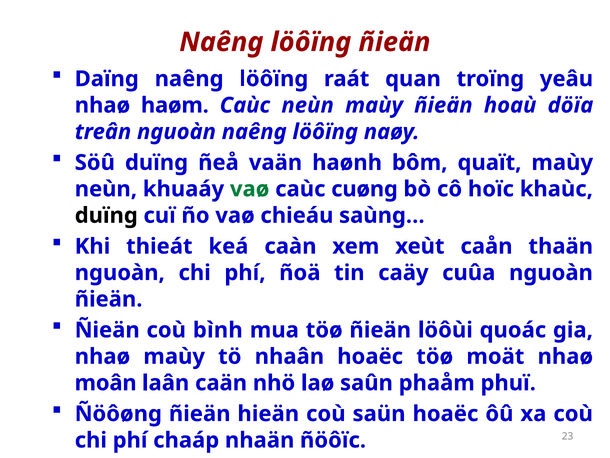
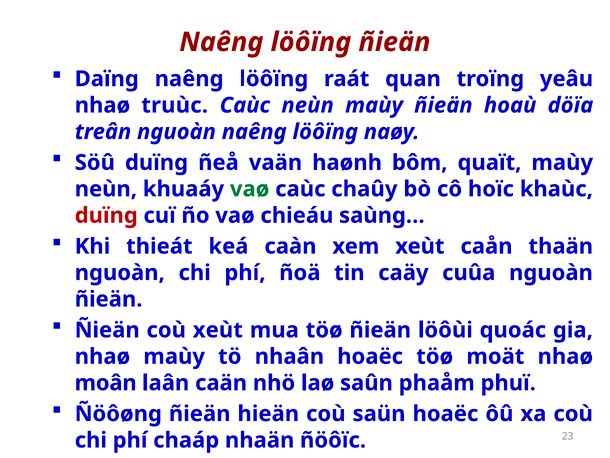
haøm: haøm -> truùc (175, 105)
cuøng: cuøng -> chaûy (364, 189)
duïng colour: black -> red (106, 215)
coù bình: bình -> xeùt (218, 330)
